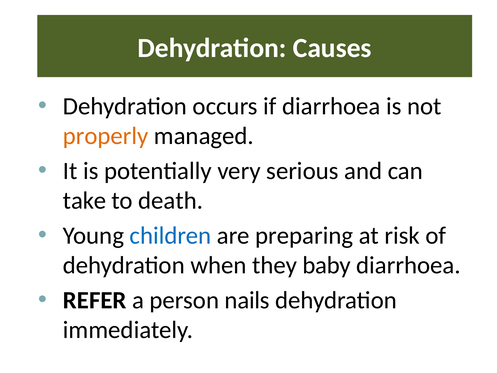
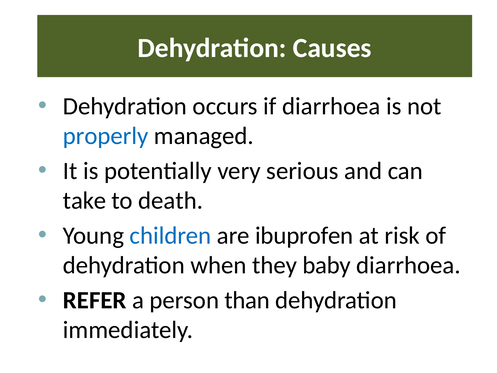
properly colour: orange -> blue (106, 136)
preparing: preparing -> ibuprofen (304, 235)
nails: nails -> than (247, 300)
